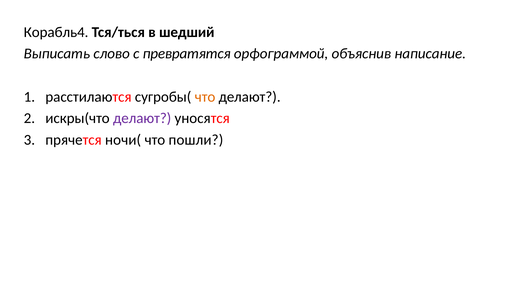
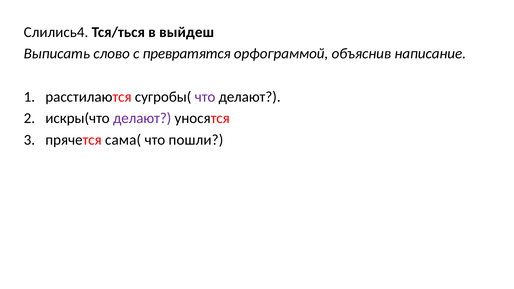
Корабль4: Корабль4 -> Слились4 (56, 32)
шедший: шедший -> выйдеш (187, 32)
что colour: orange -> purple (205, 97)
ночи(: ночи( -> сама( (123, 140)
